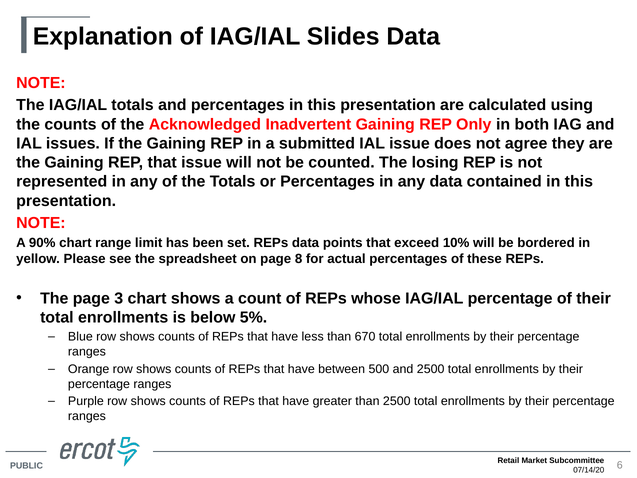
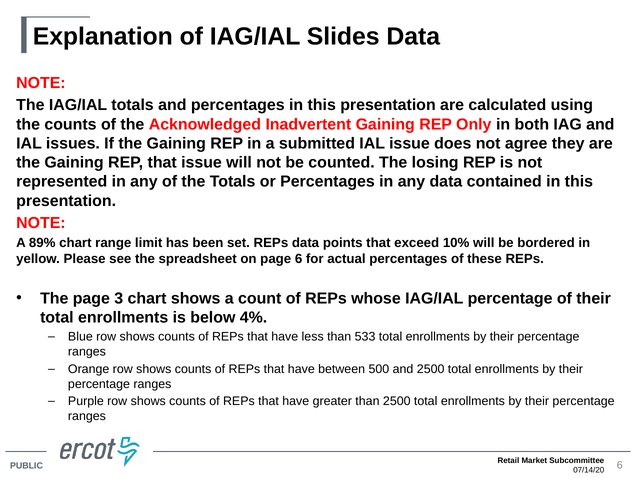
90%: 90% -> 89% (42, 243)
page 8: 8 -> 6 (299, 259)
5%: 5% -> 4% (253, 317)
670: 670 -> 533 (365, 337)
